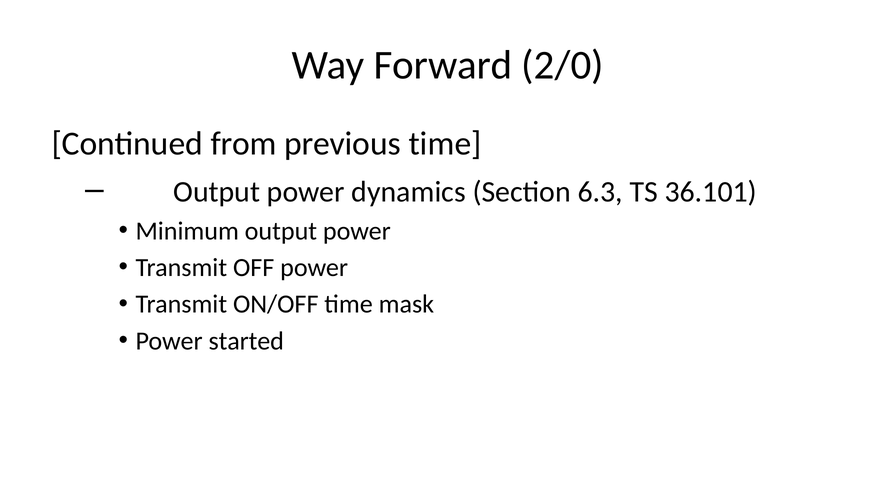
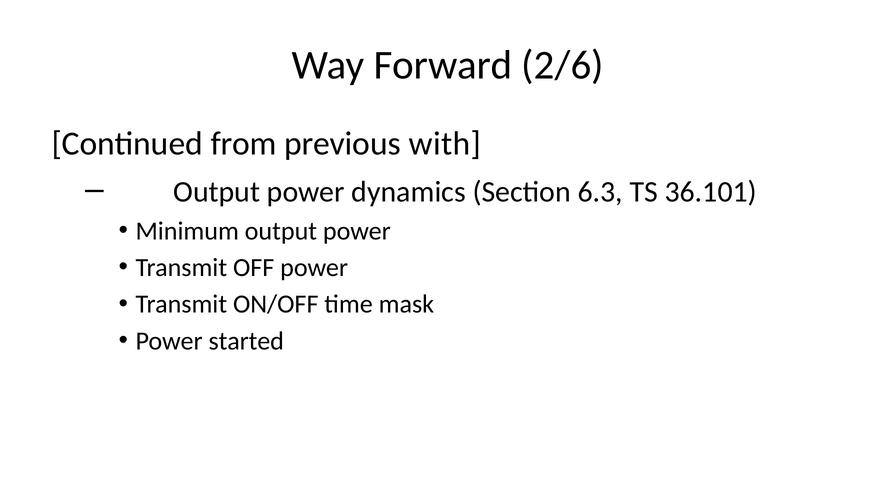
2/0: 2/0 -> 2/6 (563, 65)
previous time: time -> with (445, 143)
